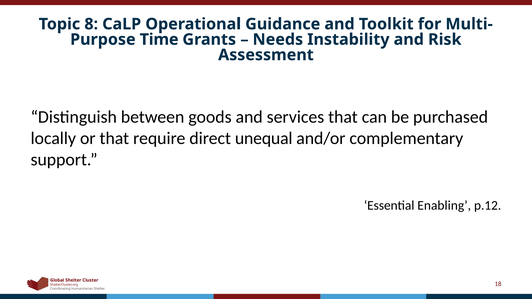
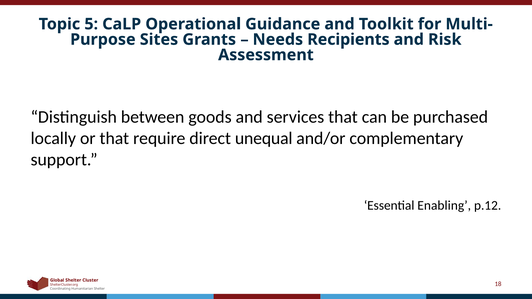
8: 8 -> 5 (91, 24)
Time: Time -> Sites (159, 40)
Instability: Instability -> Recipients (348, 40)
